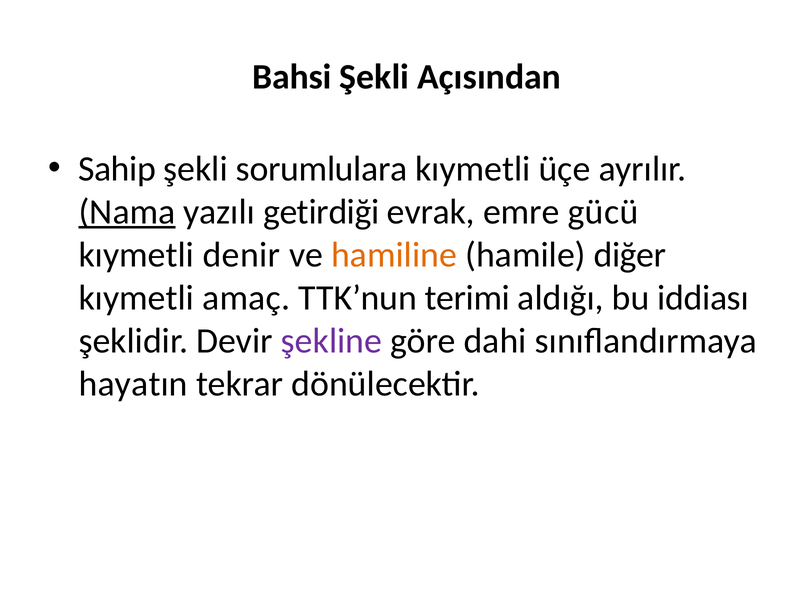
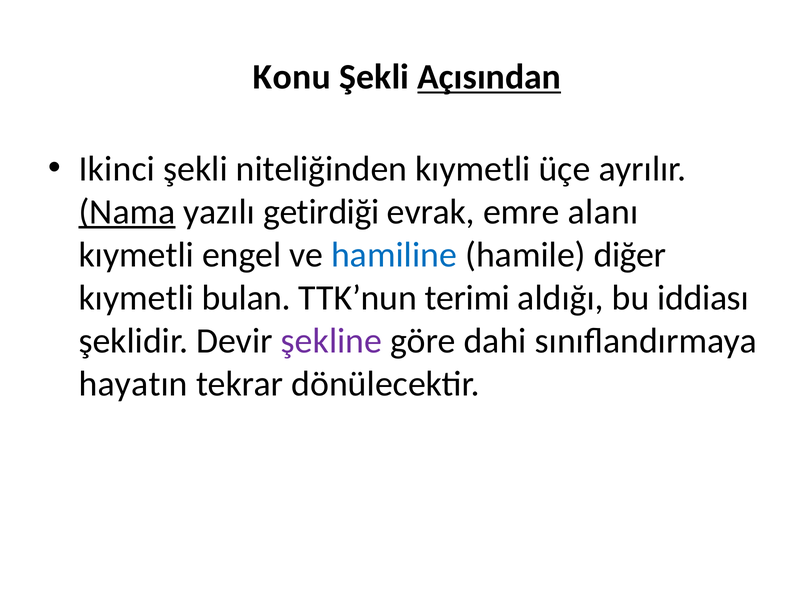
Bahsi: Bahsi -> Konu (292, 77)
Açısından underline: none -> present (489, 77)
Sahip: Sahip -> Ikinci (117, 169)
sorumlulara: sorumlulara -> niteliğinden (322, 169)
gücü: gücü -> alanı (603, 212)
denir: denir -> engel (242, 255)
hamiline colour: orange -> blue (394, 255)
amaç: amaç -> bulan (246, 298)
